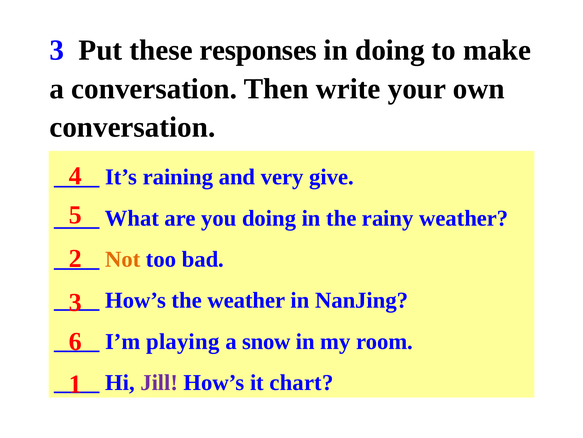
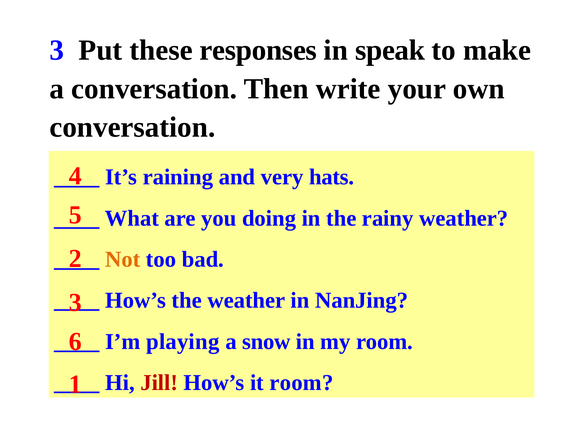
in doing: doing -> speak (390, 50)
give: give -> hats (332, 177)
Jill colour: purple -> red (159, 382)
it chart: chart -> room (301, 382)
